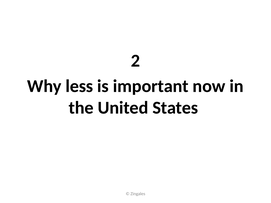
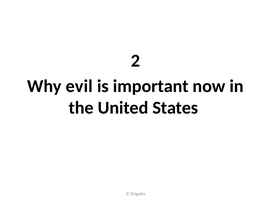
less: less -> evil (79, 86)
